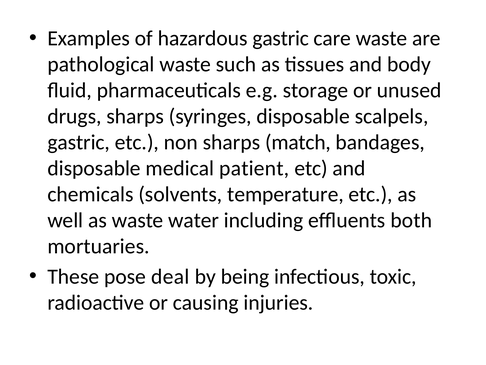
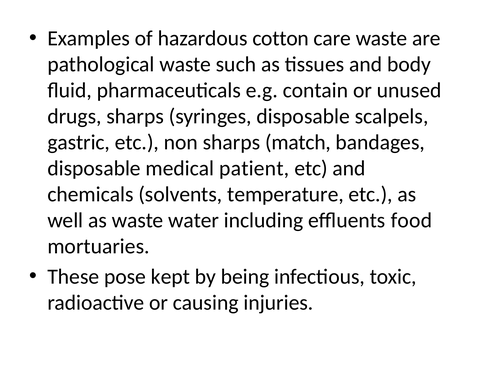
hazardous gastric: gastric -> cotton (281, 38)
storage: storage -> contain (315, 90)
both: both -> food (411, 220)
deal: deal -> kept (170, 276)
